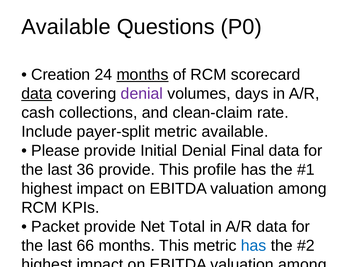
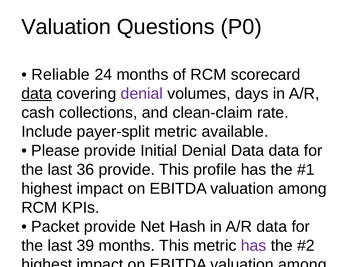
Available: Available -> Valuation (66, 27)
Creation: Creation -> Reliable (61, 75)
months underline: present -> none (142, 75)
Denial Final: Final -> Data (248, 151)
Total: Total -> Hash (187, 227)
66: 66 -> 39 (85, 246)
has colour: blue -> purple (254, 246)
